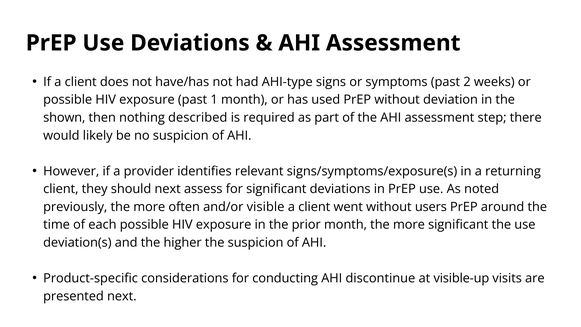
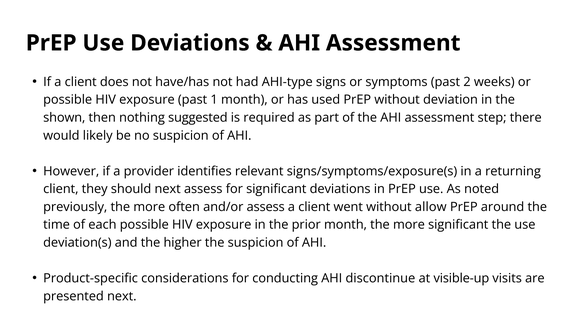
described: described -> suggested (198, 118)
and/or visible: visible -> assess (266, 207)
users: users -> allow (431, 207)
